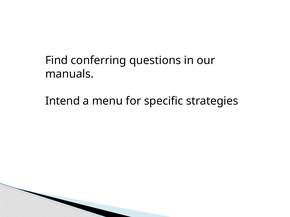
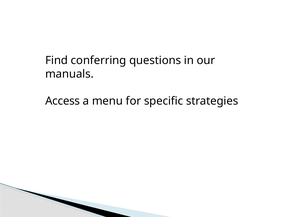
Intend: Intend -> Access (63, 101)
